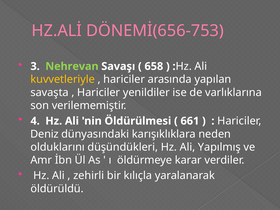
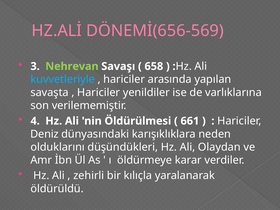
DÖNEMİ(656-753: DÖNEMİ(656-753 -> DÖNEMİ(656-569 (155, 31)
kuvvetleriyle colour: yellow -> light blue (63, 79)
Yapılmış: Yapılmış -> Olaydan (219, 147)
